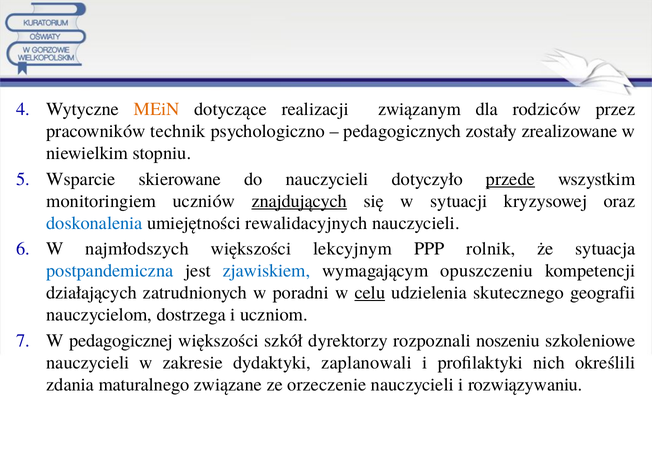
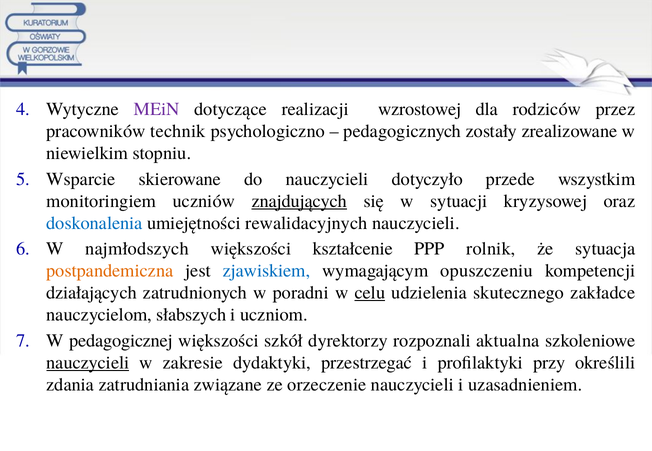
MEiN colour: orange -> purple (157, 109)
związanym: związanym -> wzrostowej (420, 109)
przede underline: present -> none (510, 179)
lekcyjnym: lekcyjnym -> kształcenie (353, 249)
postpandemiczna colour: blue -> orange (110, 271)
geografii: geografii -> zakładce (603, 293)
dostrzega: dostrzega -> słabszych (191, 315)
noszeniu: noszeniu -> aktualna (508, 341)
nauczycieli underline: none -> present (88, 363)
zaplanowali: zaplanowali -> przestrzegać (367, 363)
nich: nich -> przy (549, 363)
maturalnego: maturalnego -> zatrudniania (144, 385)
rozwiązywaniu: rozwiązywaniu -> uzasadnieniem (525, 385)
